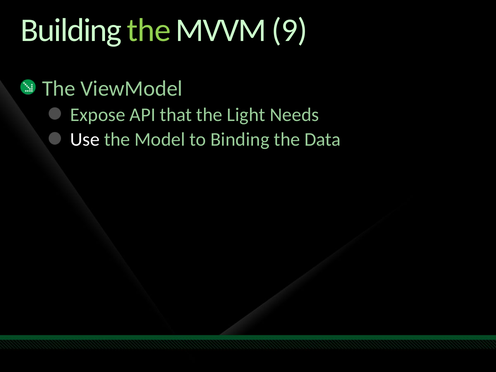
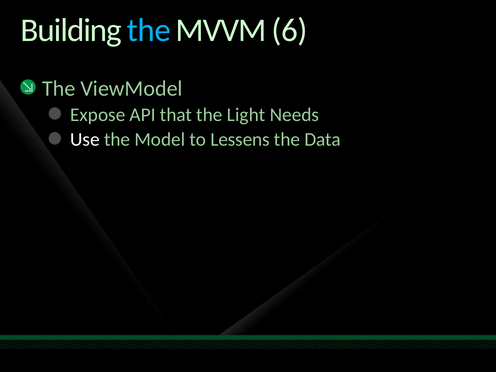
the colour: light green -> light blue (149, 30)
9: 9 -> 6 (289, 30)
Binding: Binding -> Lessens (240, 139)
